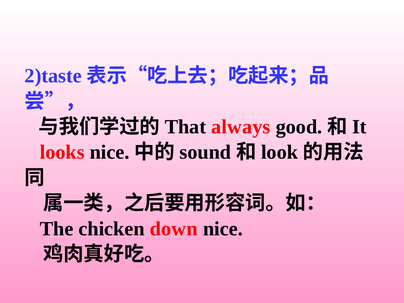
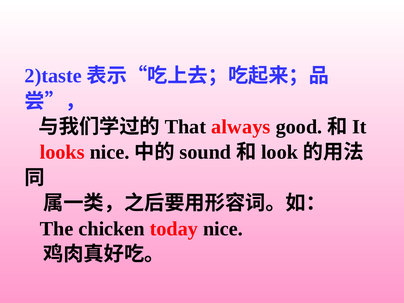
down: down -> today (174, 229)
